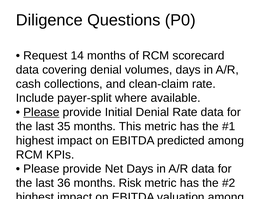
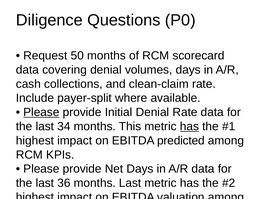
14: 14 -> 50 (77, 56)
35: 35 -> 34 (64, 127)
has underline: none -> present (189, 127)
months Risk: Risk -> Last (130, 183)
